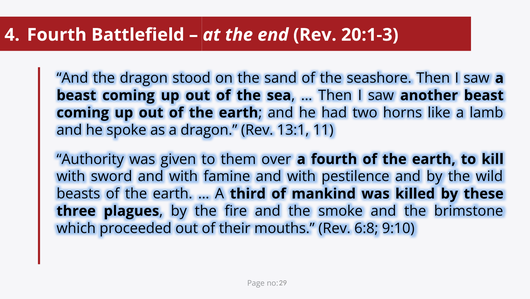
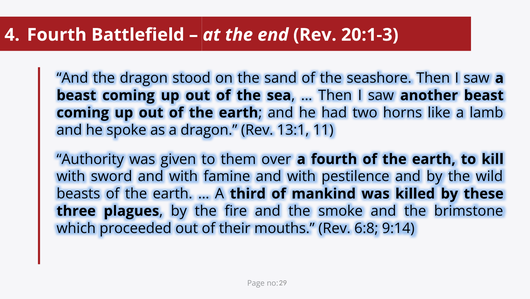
9:10: 9:10 -> 9:14 (398, 228)
